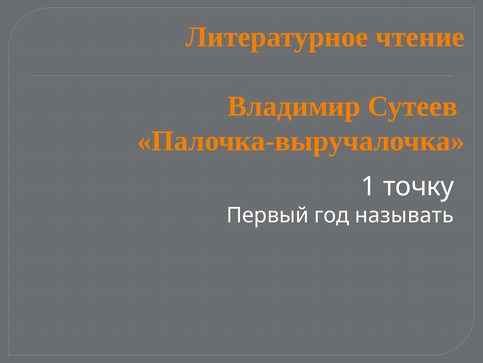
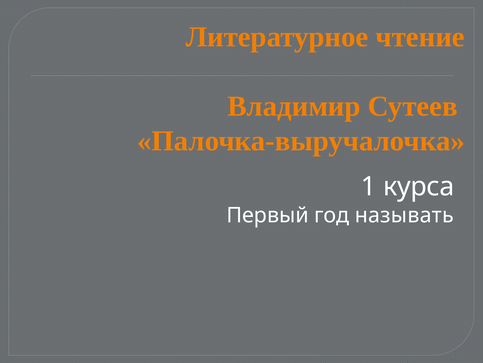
точку: точку -> курса (419, 186)
